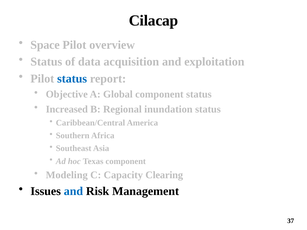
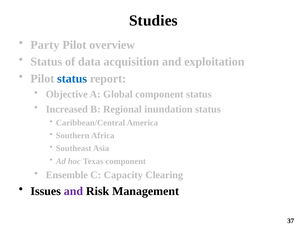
Cilacap: Cilacap -> Studies (153, 21)
Space: Space -> Party (45, 45)
Modeling: Modeling -> Ensemble (67, 175)
and colour: blue -> purple (73, 191)
